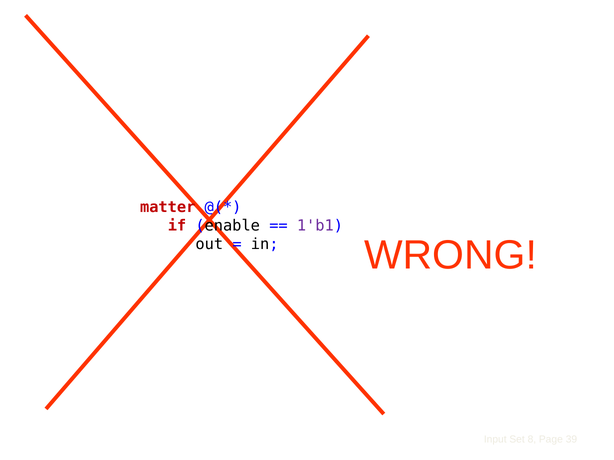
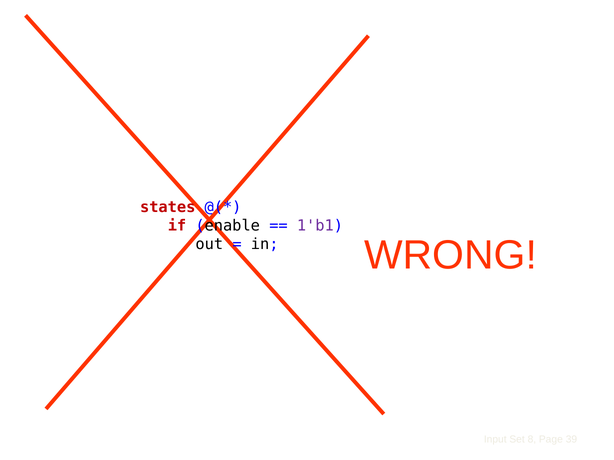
matter: matter -> states (168, 207)
